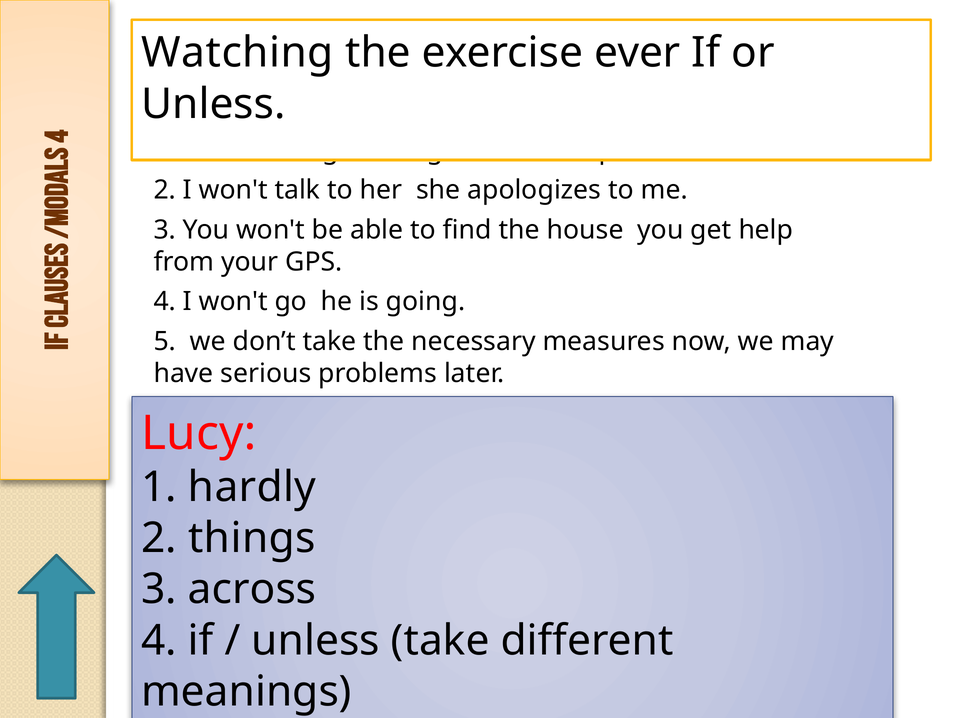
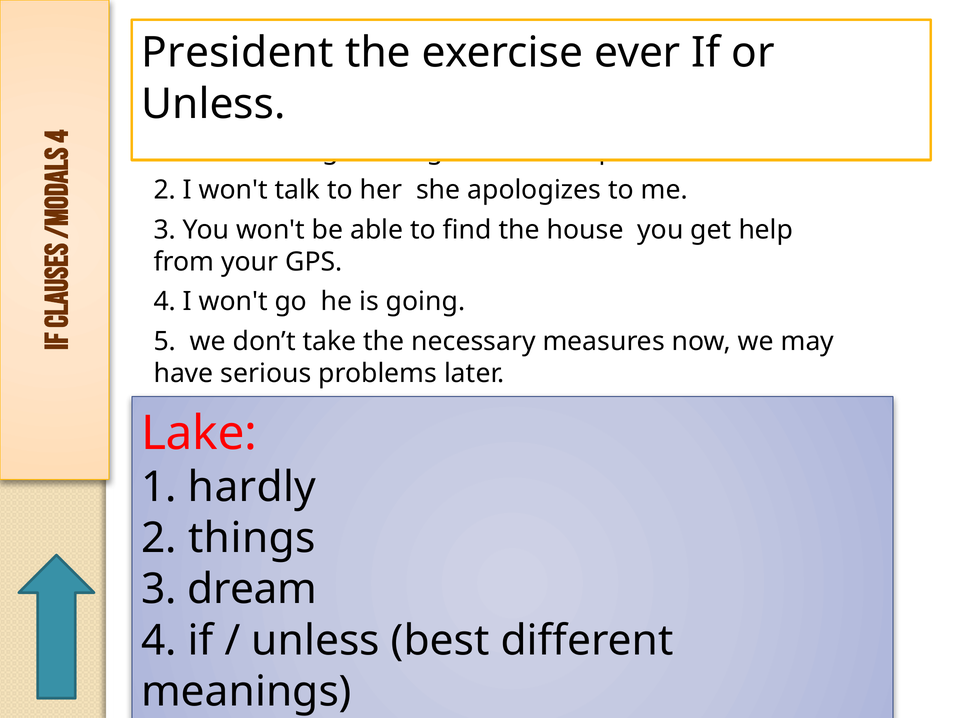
Watching: Watching -> President (238, 53)
Lucy: Lucy -> Lake (199, 433)
across: across -> dream (252, 589)
unless take: take -> best (440, 640)
